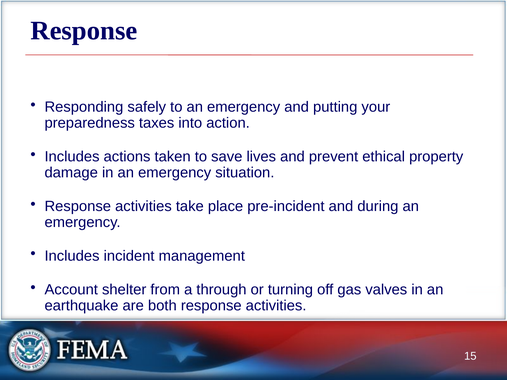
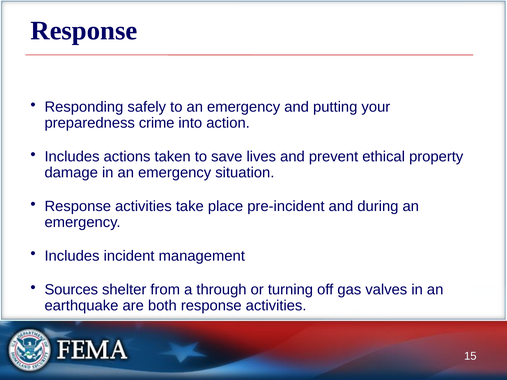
taxes: taxes -> crime (157, 123)
Account: Account -> Sources (71, 290)
